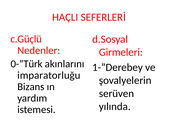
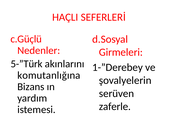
0-”Türk: 0-”Türk -> 5-”Türk (27, 64)
imparatorluğu: imparatorluğu -> komutanlığına (49, 76)
yılında: yılında -> zaferle (115, 107)
